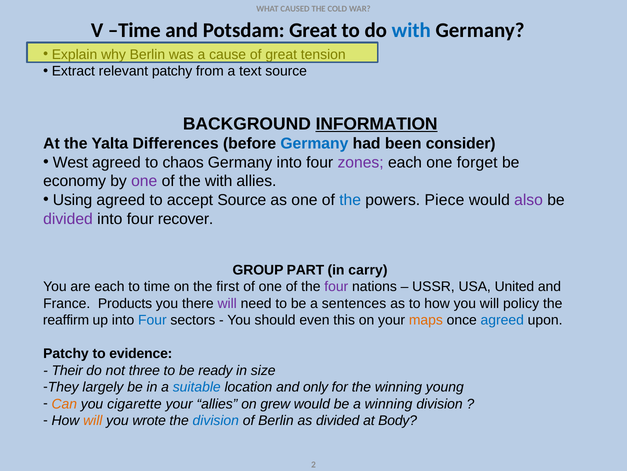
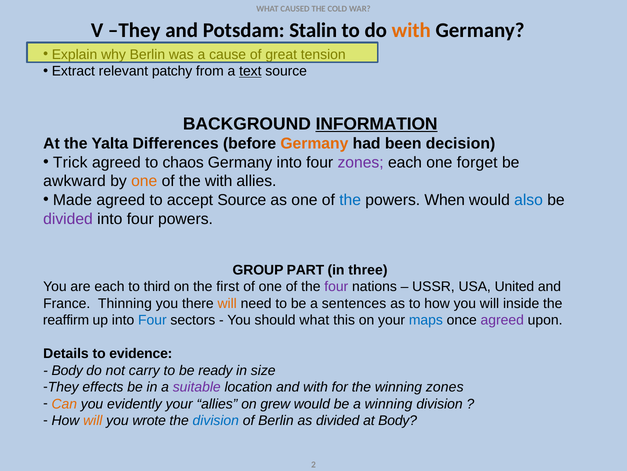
V Time: Time -> They (134, 30)
Potsdam Great: Great -> Stalin (313, 30)
with colour: blue -> orange (411, 30)
text underline: none -> present (250, 71)
Germany colour: blue -> orange (314, 143)
consider: consider -> decision (461, 143)
West: West -> Trick (70, 162)
economy: economy -> awkward (75, 181)
one colour: purple -> orange (144, 181)
Using: Using -> Made (73, 200)
Piece: Piece -> When (445, 200)
also colour: purple -> blue (529, 200)
four recover: recover -> powers (185, 219)
carry: carry -> three (368, 270)
to time: time -> third (157, 286)
Products: Products -> Thinning (125, 303)
will colour: purple -> orange (227, 303)
policy: policy -> inside (521, 303)
should even: even -> what (314, 320)
maps colour: orange -> blue (426, 320)
agreed colour: blue -> purple (502, 320)
Patchy: Patchy -> Details (66, 353)
Their: Their -> Body (67, 370)
three: three -> carry (144, 370)
largely: largely -> effects (103, 387)
suitable colour: blue -> purple (197, 387)
and only: only -> with (316, 387)
winning young: young -> zones (445, 387)
cigarette: cigarette -> evidently (134, 403)
